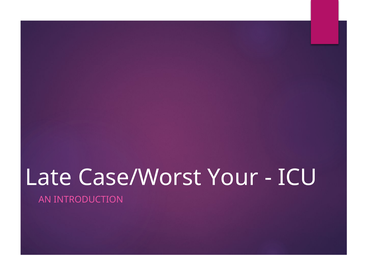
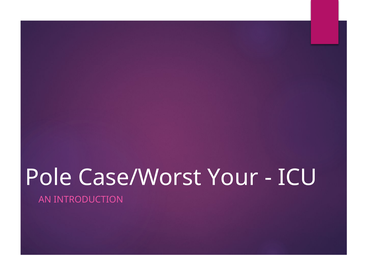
Late: Late -> Pole (49, 178)
